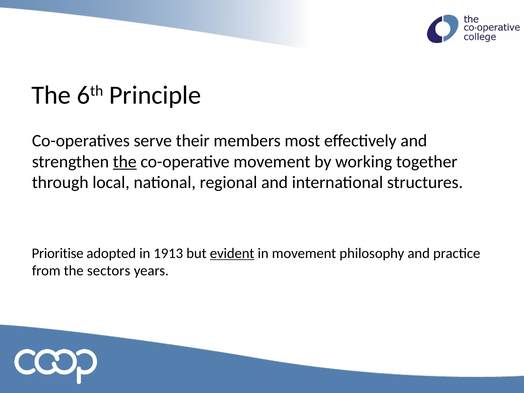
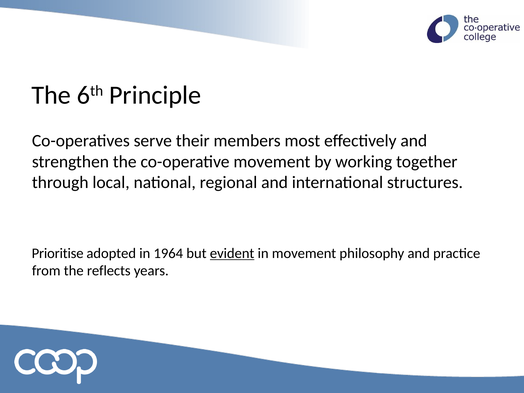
the underline: present -> none (125, 162)
1913: 1913 -> 1964 (168, 253)
sectors: sectors -> reflects (109, 271)
